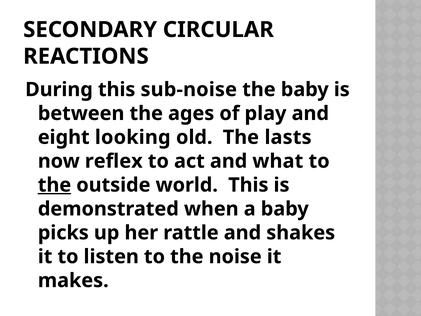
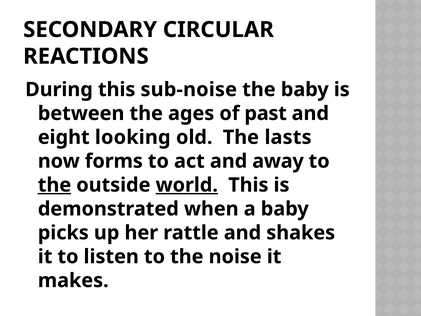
play: play -> past (266, 113)
reflex: reflex -> forms (114, 161)
what: what -> away (278, 161)
world underline: none -> present (187, 185)
